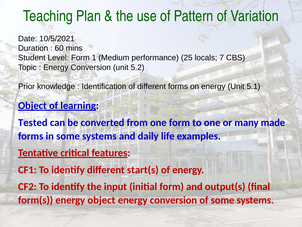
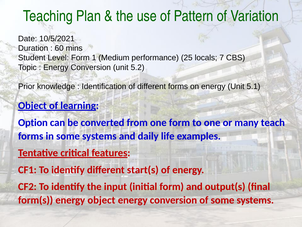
Tested: Tested -> Option (33, 122)
made: made -> teach (273, 122)
